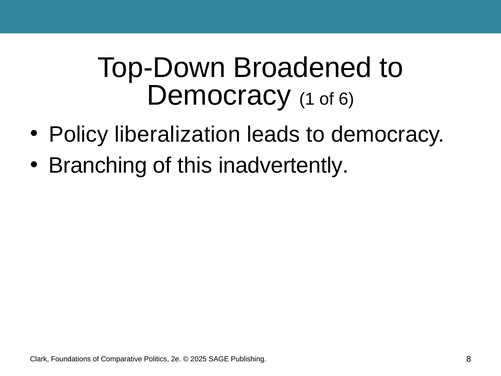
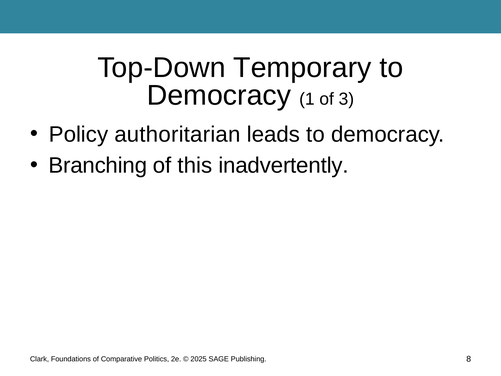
Broadened: Broadened -> Temporary (302, 68)
6: 6 -> 3 (346, 99)
liberalization: liberalization -> authoritarian (177, 134)
